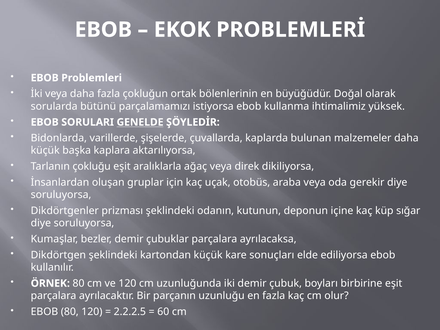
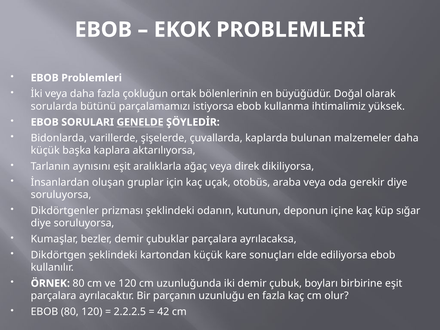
çokluğu: çokluğu -> aynısını (92, 166)
60: 60 -> 42 (163, 312)
